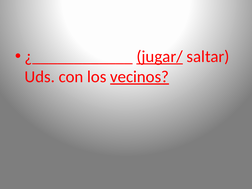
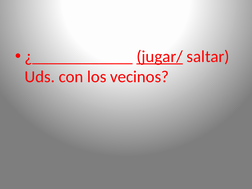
vecinos underline: present -> none (140, 77)
